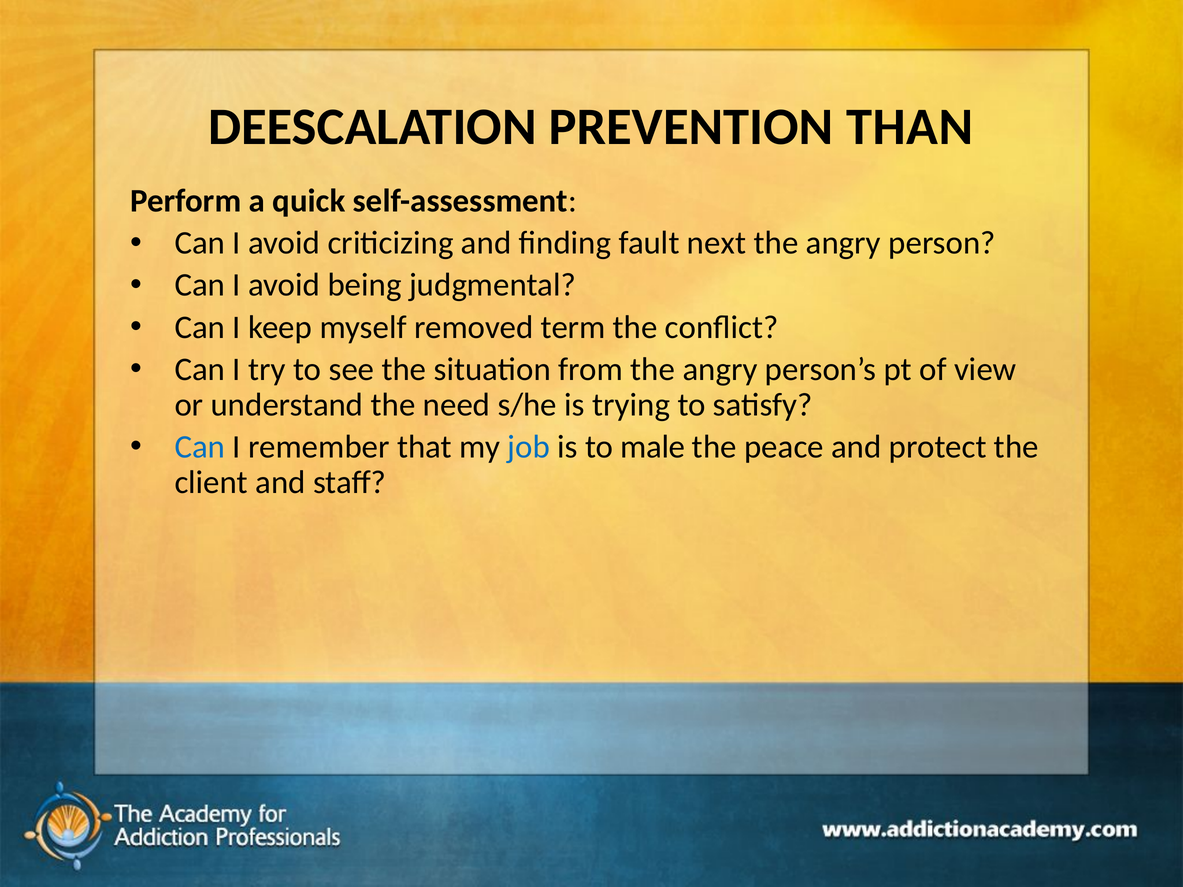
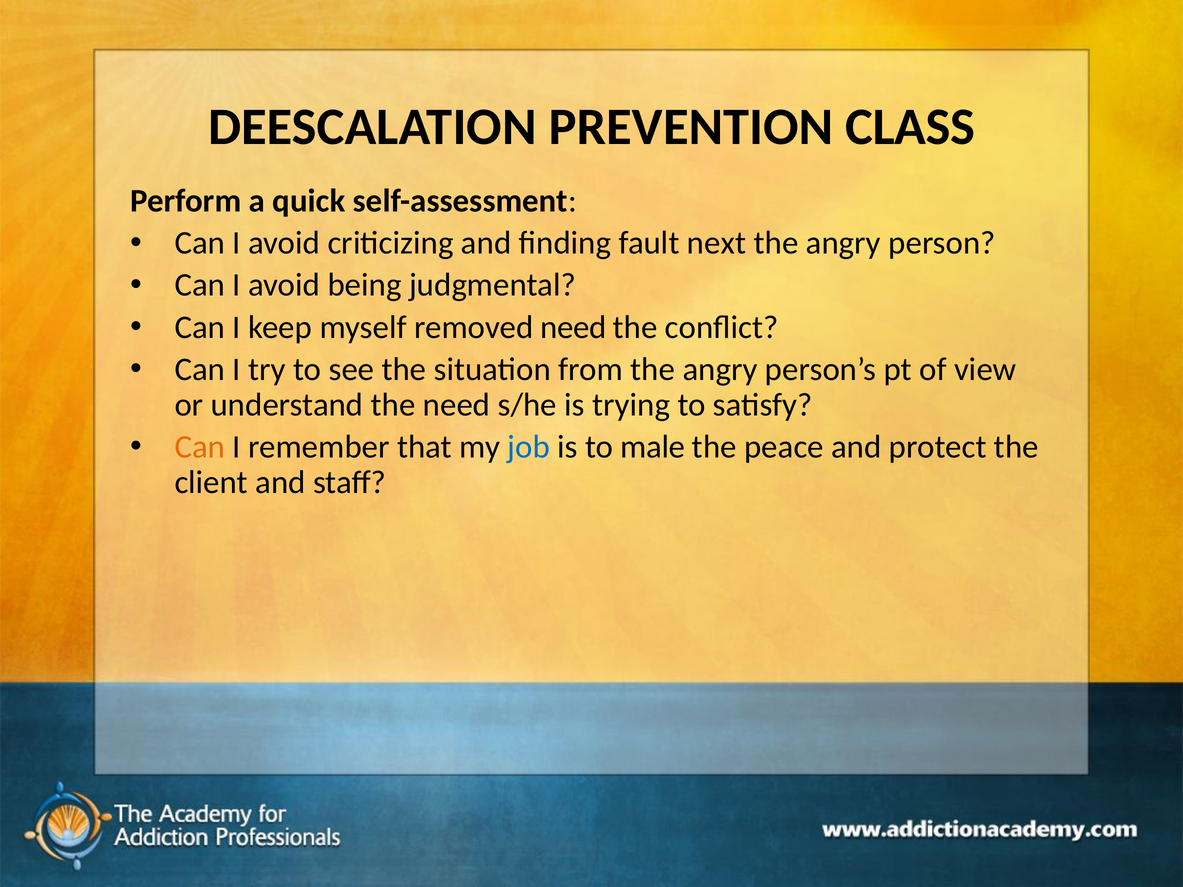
THAN: THAN -> CLASS (910, 127)
removed term: term -> need (573, 327)
Can colour: blue -> orange (200, 447)
